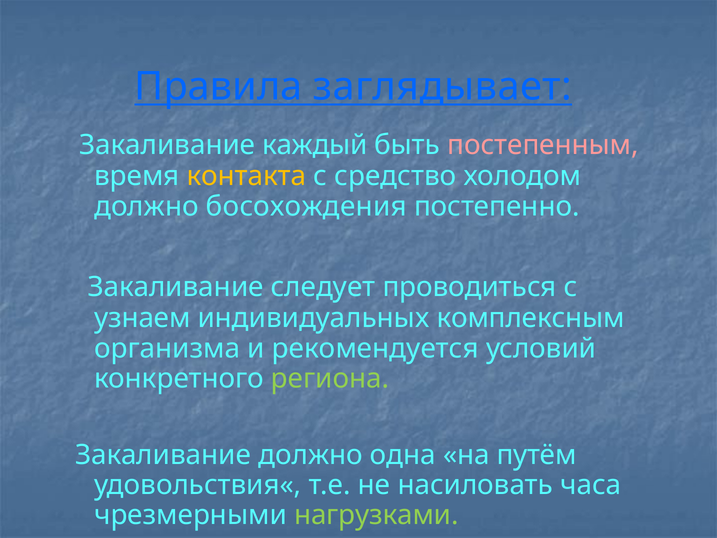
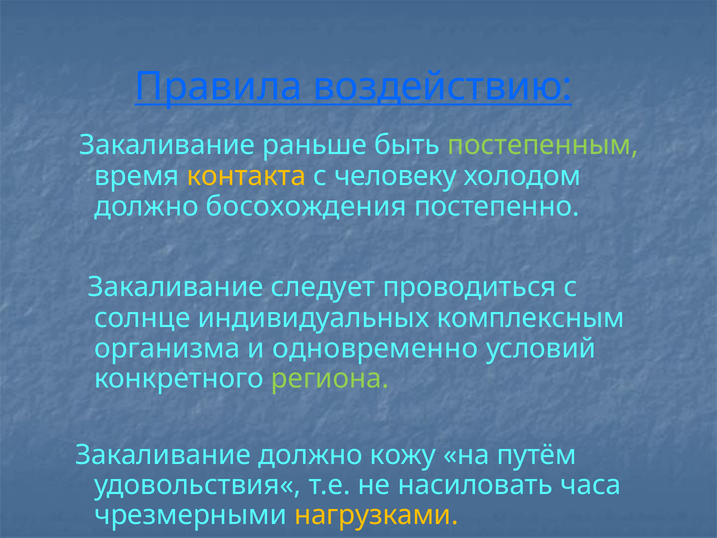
заглядывает: заглядывает -> воздействию (443, 86)
каждый: каждый -> раньше (315, 145)
постепенным colour: pink -> light green (543, 145)
средство: средство -> человеку (396, 176)
узнаем: узнаем -> солнце (142, 318)
рекомендуется: рекомендуется -> одновременно (375, 348)
одна: одна -> кожу (403, 455)
нагрузками colour: light green -> yellow (376, 515)
